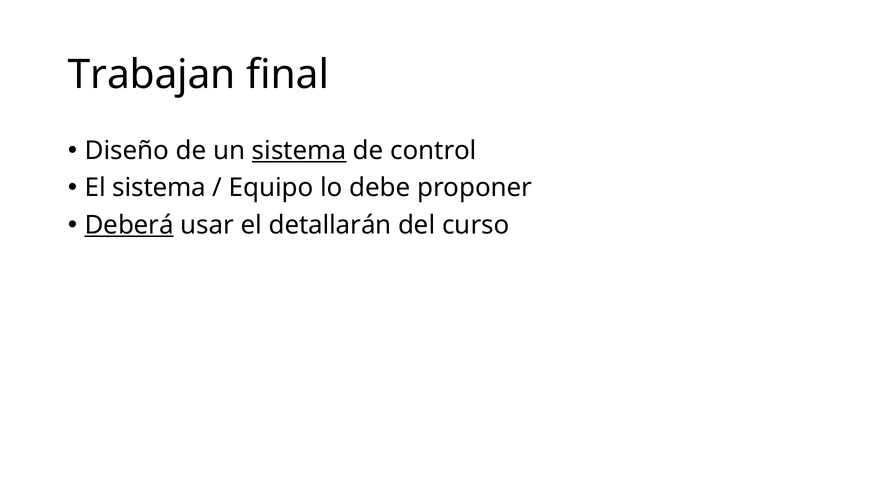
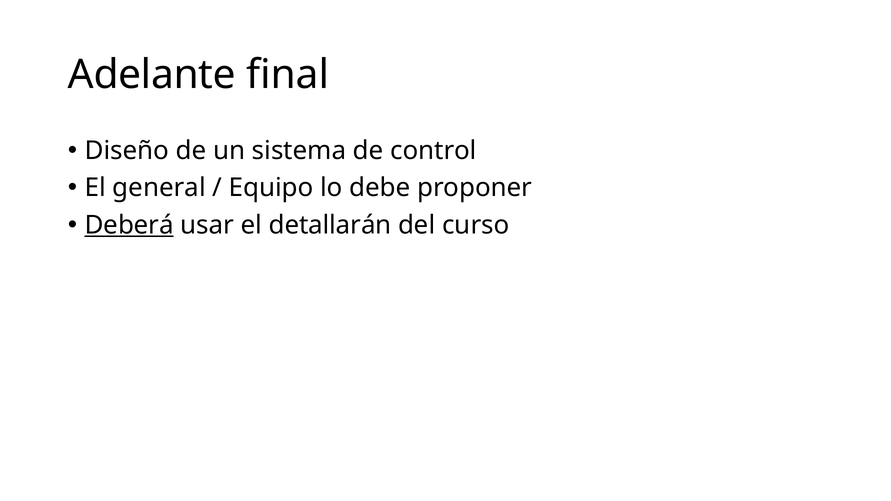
Trabajan: Trabajan -> Adelante (152, 75)
sistema underline: present -> none (299, 151)
El sistema: sistema -> general (159, 188)
